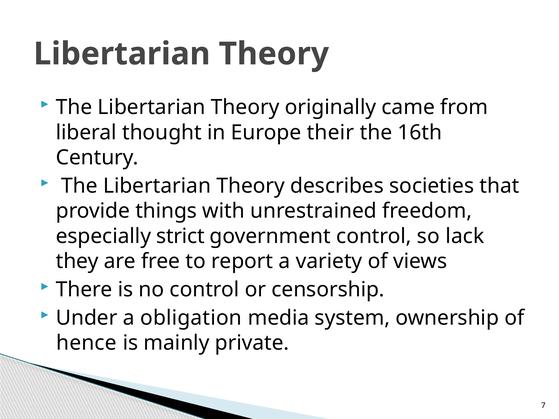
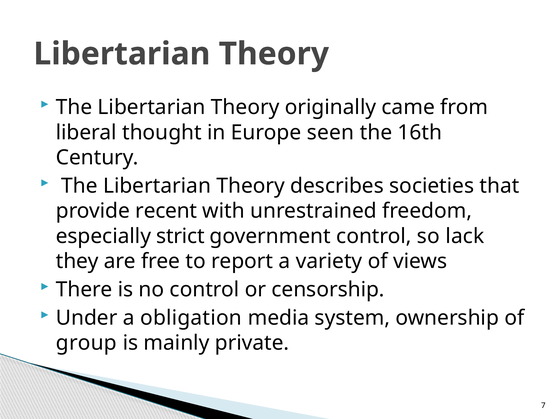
their: their -> seen (330, 133)
things: things -> recent (166, 211)
hence: hence -> group (86, 343)
